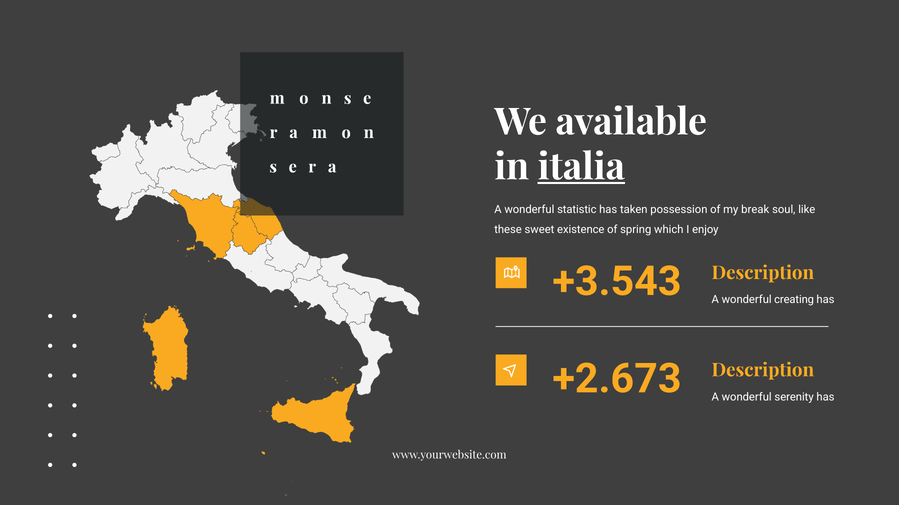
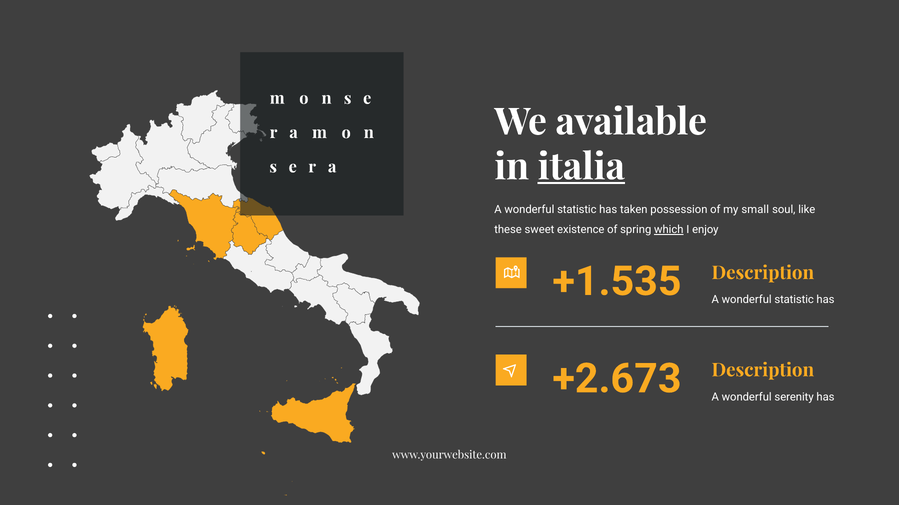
break: break -> small (755, 210)
which underline: none -> present (669, 230)
+3.543: +3.543 -> +1.535 (617, 282)
creating: creating -> statistic (794, 300)
